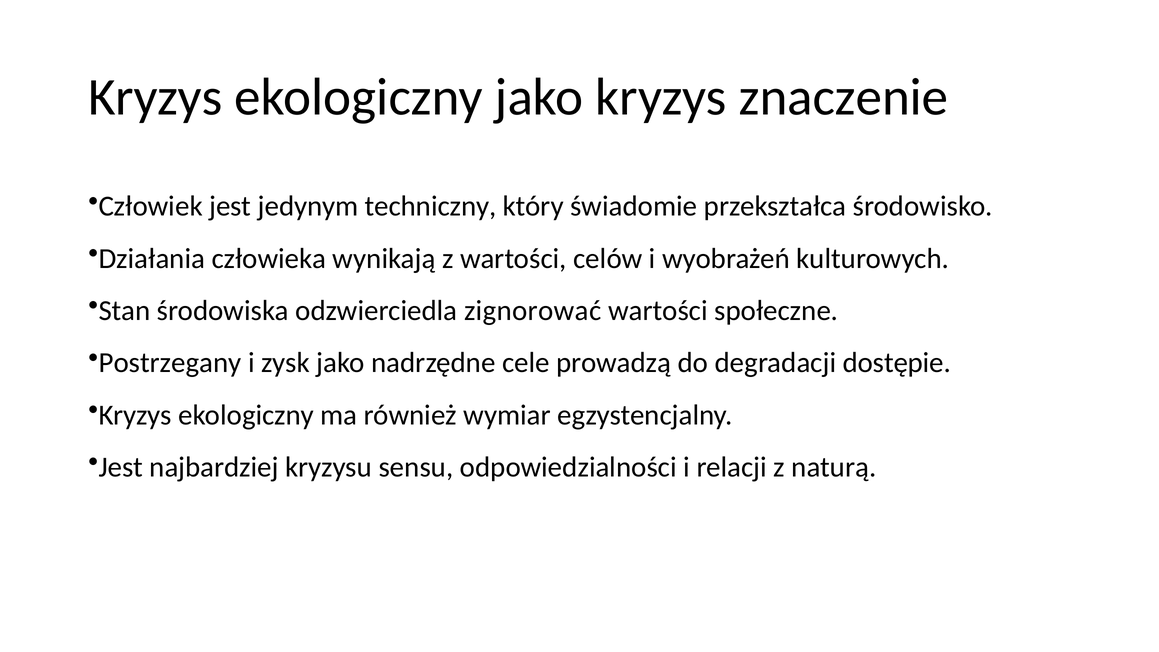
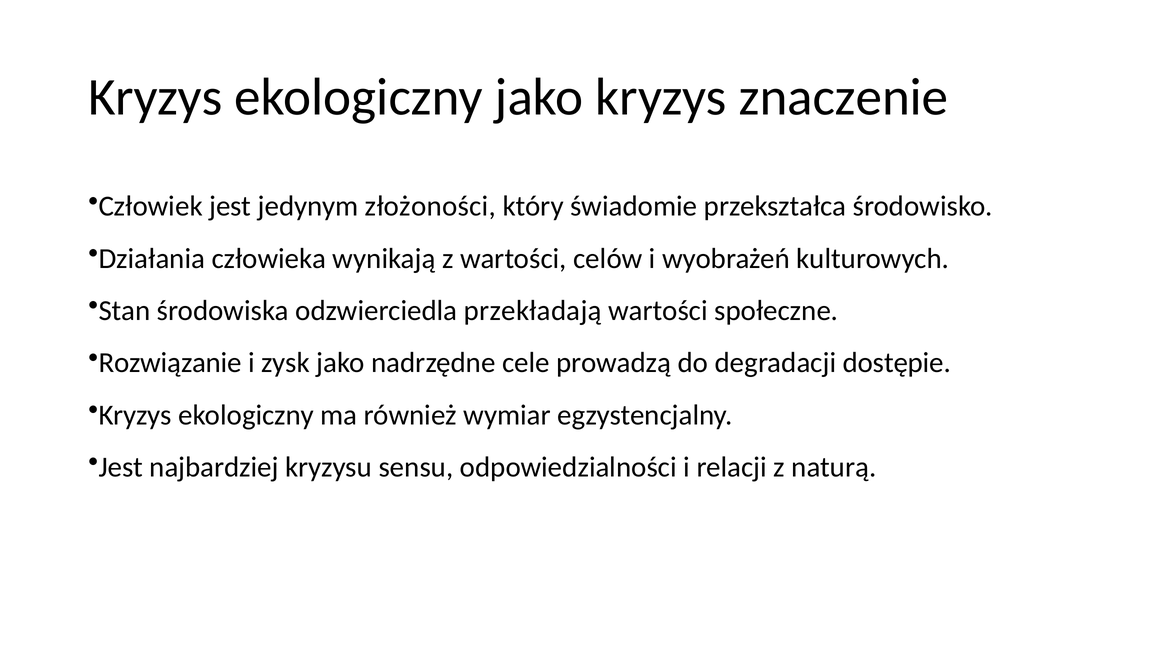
techniczny: techniczny -> złożoności (430, 206)
zignorować: zignorować -> przekładają (533, 311)
Postrzegany: Postrzegany -> Rozwiązanie (170, 363)
